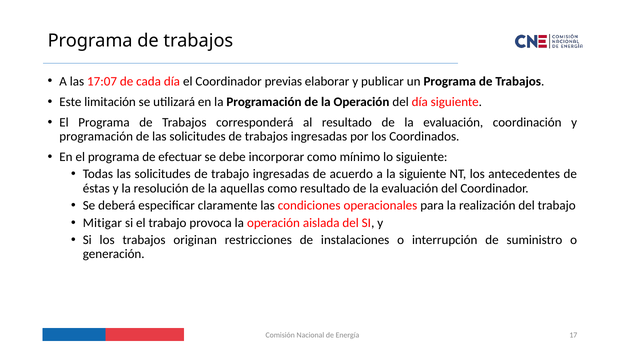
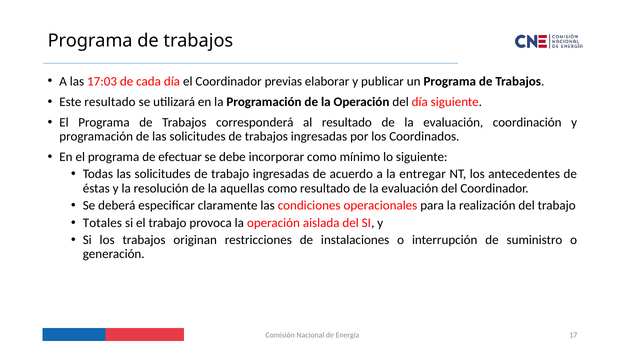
17:07: 17:07 -> 17:03 (102, 81)
Este limitación: limitación -> resultado (110, 102)
la siguiente: siguiente -> entregar (423, 174)
Mitigar: Mitigar -> Totales (102, 223)
